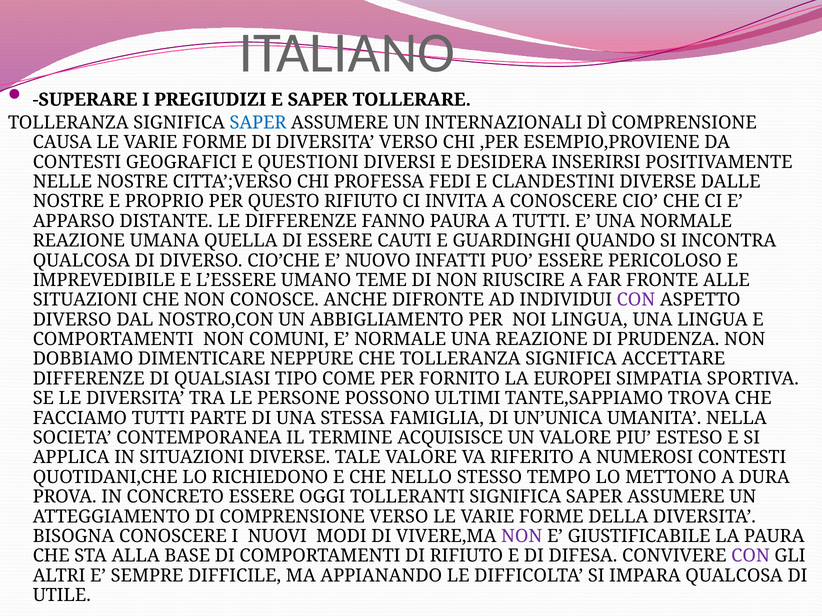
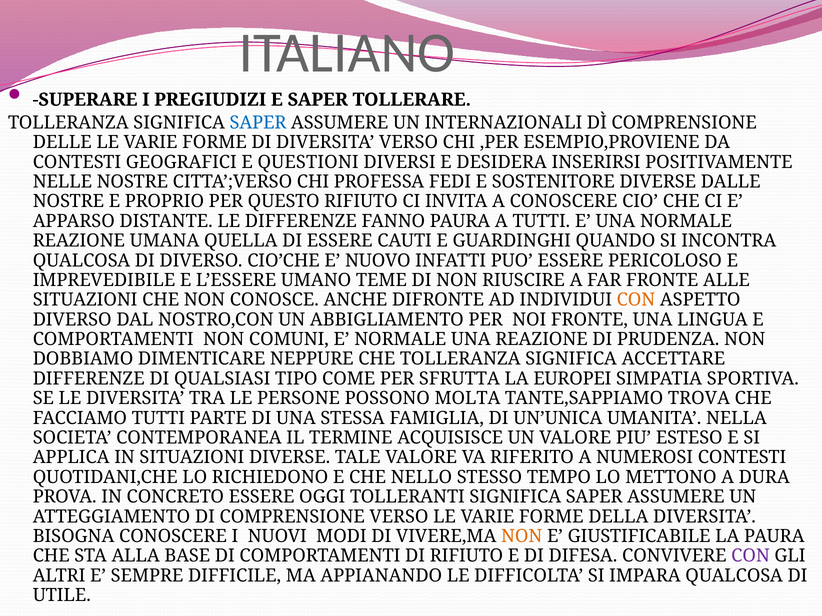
CAUSA: CAUSA -> DELLE (62, 142)
CLANDESTINI: CLANDESTINI -> SOSTENITORE (553, 182)
CON colour: purple -> orange (636, 300)
NOI LINGUA: LINGUA -> FRONTE (589, 320)
FORNITO: FORNITO -> SFRUTTA (459, 379)
ULTIMI: ULTIMI -> MOLTA (467, 399)
NON colour: purple -> orange (522, 537)
